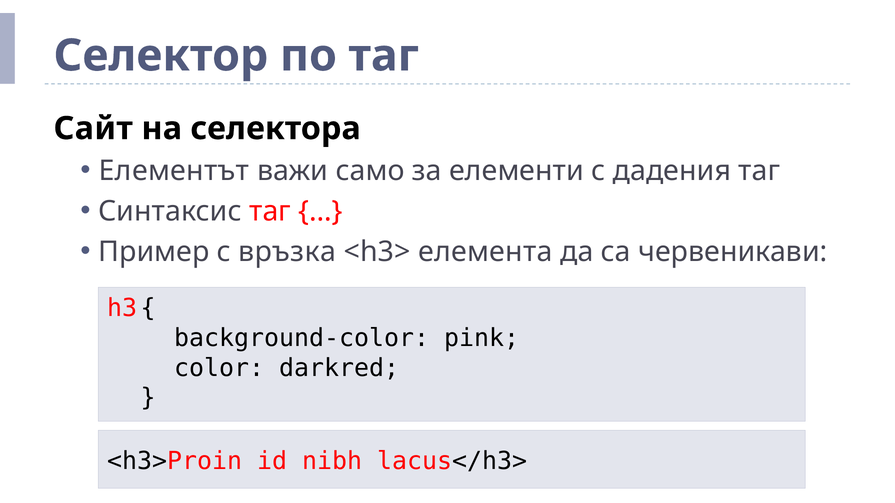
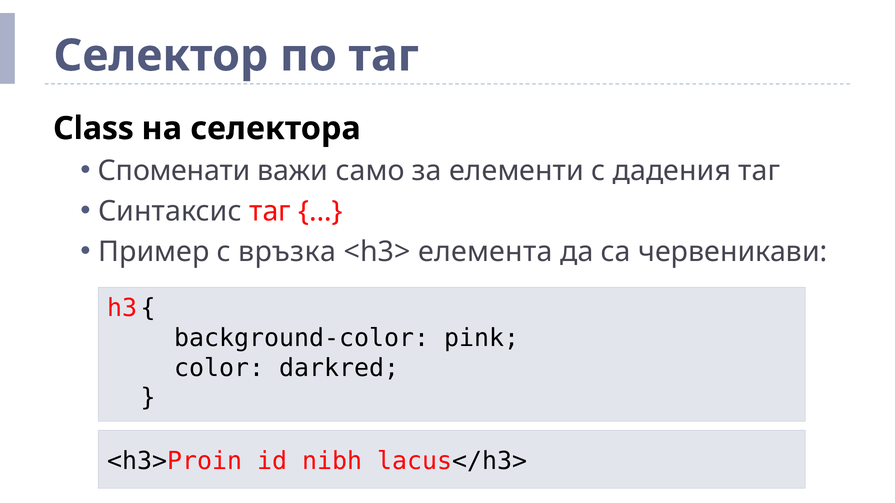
Сайт: Сайт -> Class (93, 129)
Елементът: Елементът -> Споменати (174, 171)
